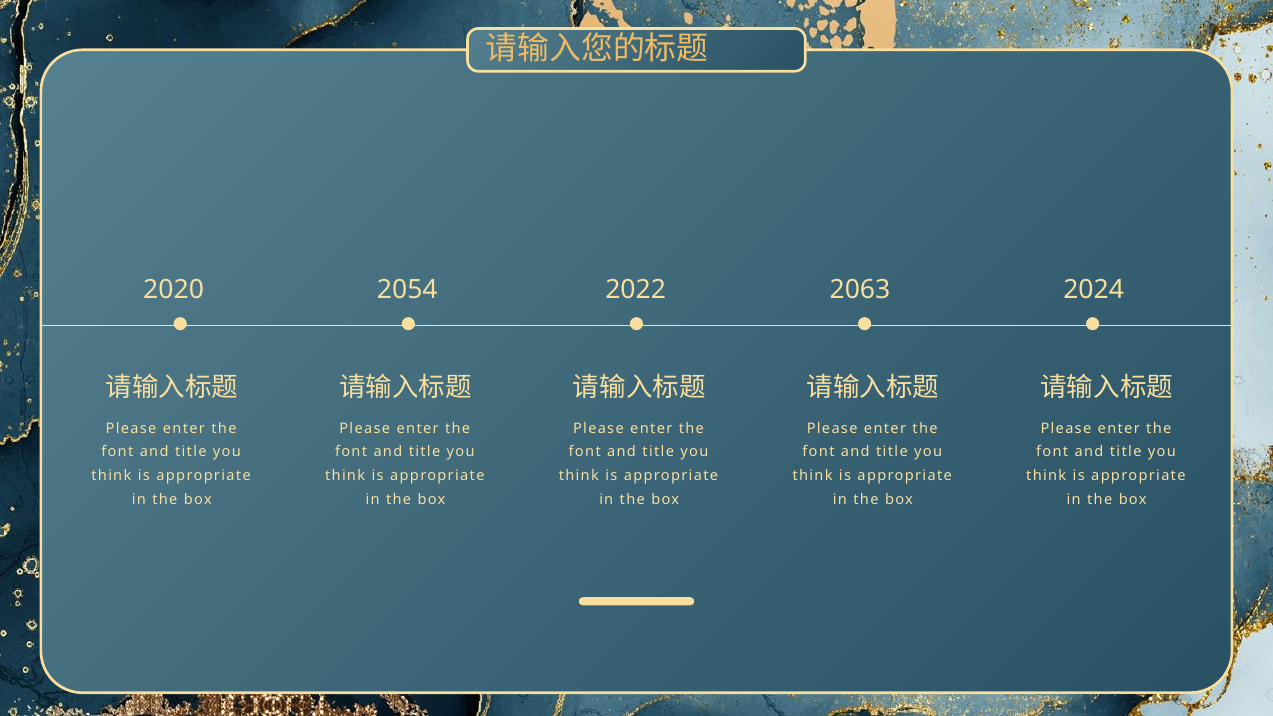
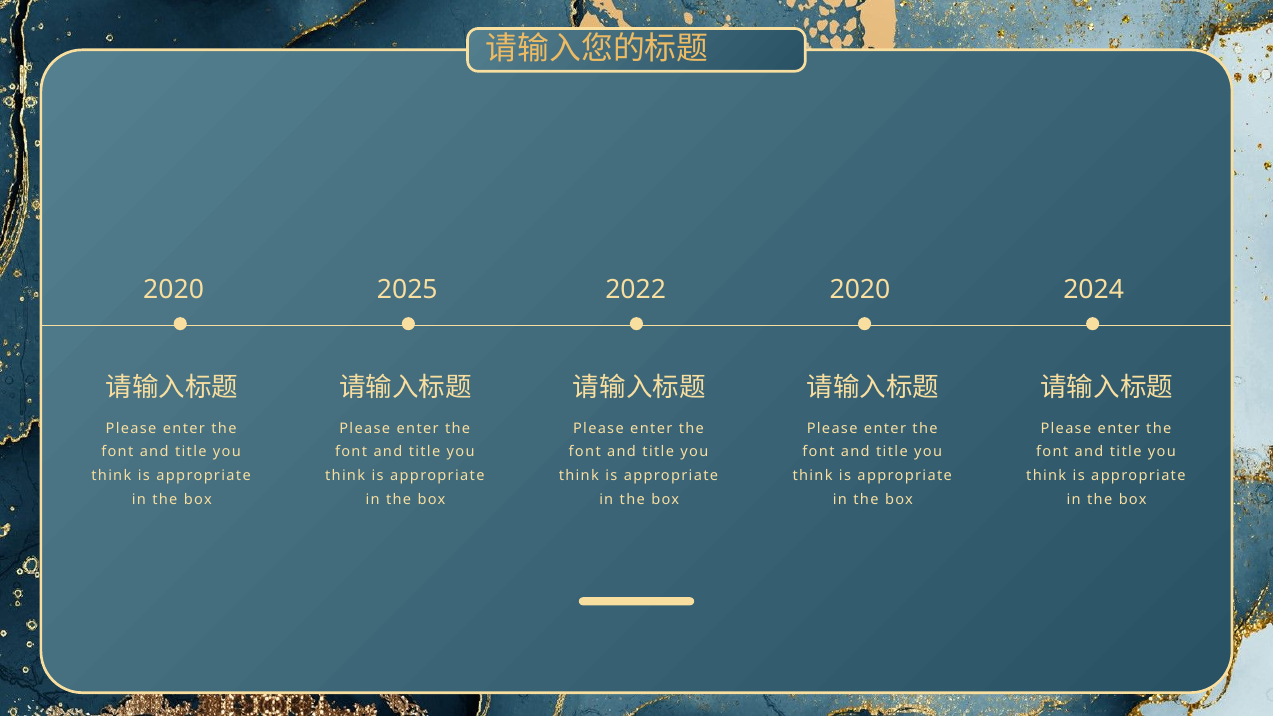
2054: 2054 -> 2025 (407, 290)
2022 2063: 2063 -> 2020 (860, 290)
